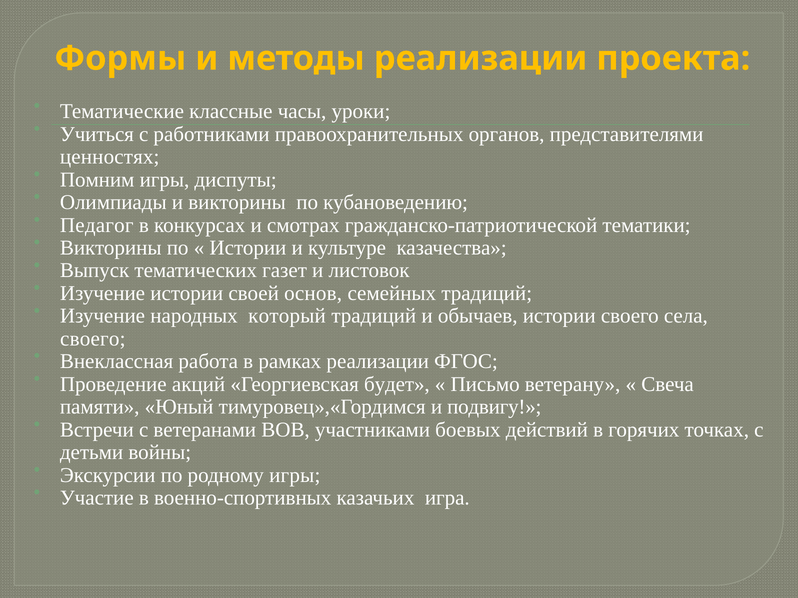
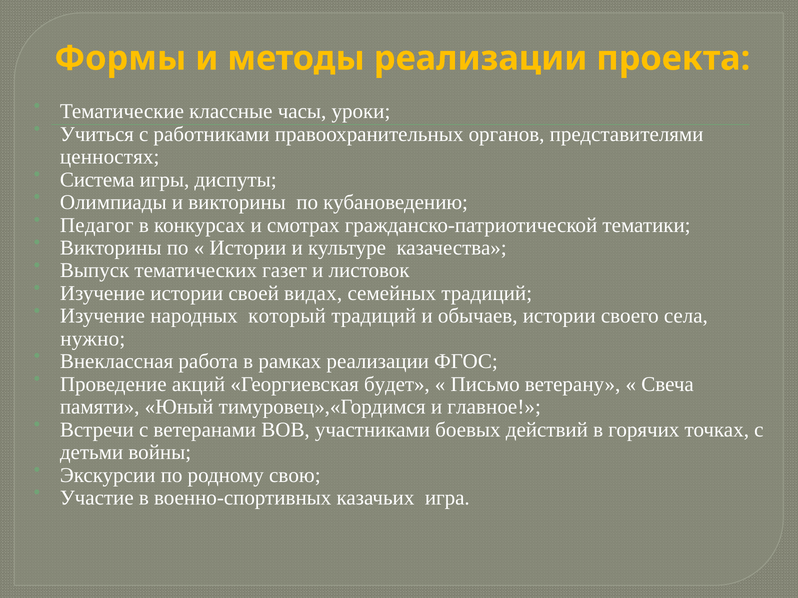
Помним: Помним -> Система (97, 180)
основ: основ -> видах (313, 294)
своего: своего -> нужно (93, 339)
подвигу: подвигу -> главное (494, 407)
родному игры: игры -> свою (295, 475)
